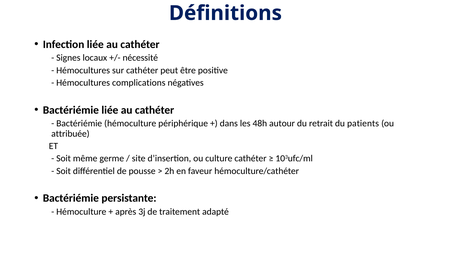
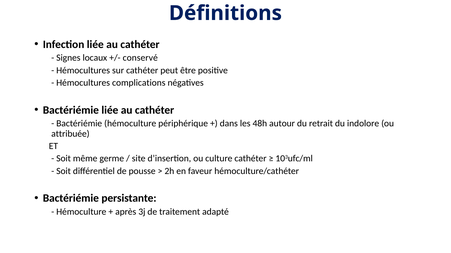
nécessité: nécessité -> conservé (140, 58)
patients: patients -> indolore (363, 124)
